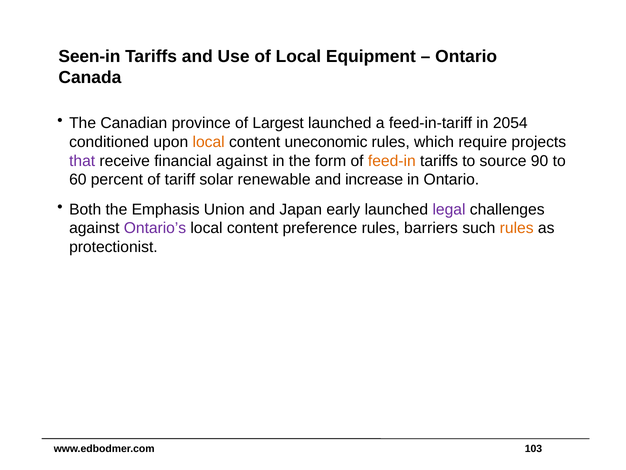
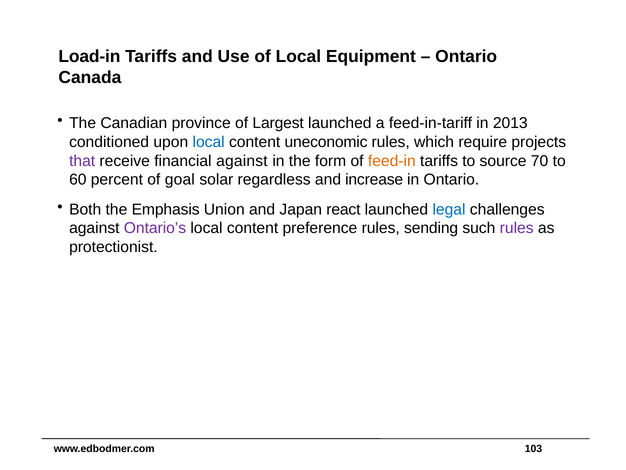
Seen-in: Seen-in -> Load-in (89, 57)
2054: 2054 -> 2013 (510, 123)
local colour: orange -> blue (209, 142)
90: 90 -> 70 (540, 161)
tariff: tariff -> goal (180, 180)
renewable: renewable -> regardless (274, 180)
early: early -> react (343, 209)
legal colour: purple -> blue (449, 209)
barriers: barriers -> sending (431, 228)
rules colour: orange -> purple (517, 228)
